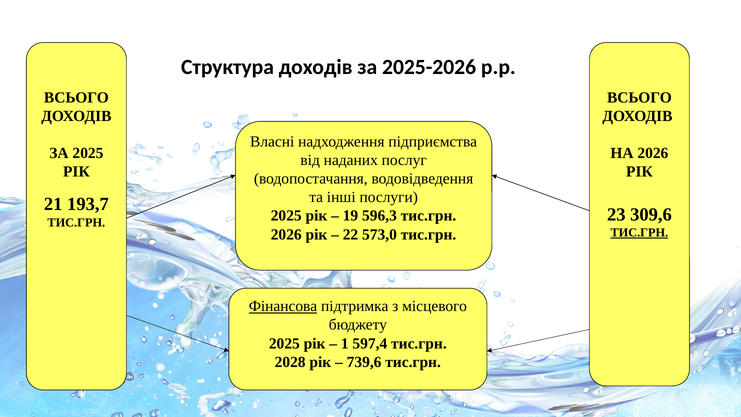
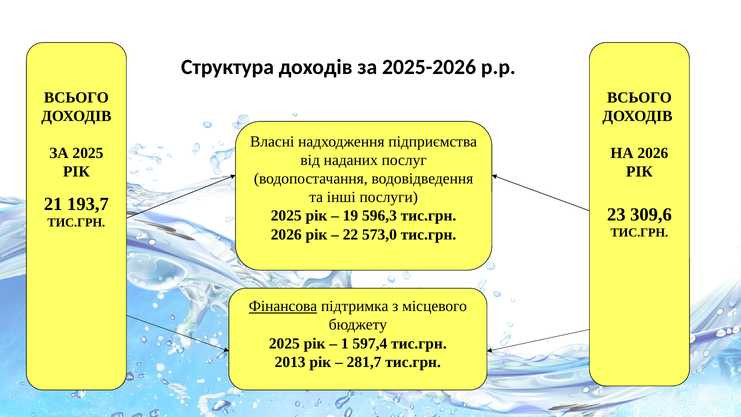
ТИС.ГРН underline: present -> none (639, 233)
2028: 2028 -> 2013 (290, 362)
739,6: 739,6 -> 281,7 (364, 362)
